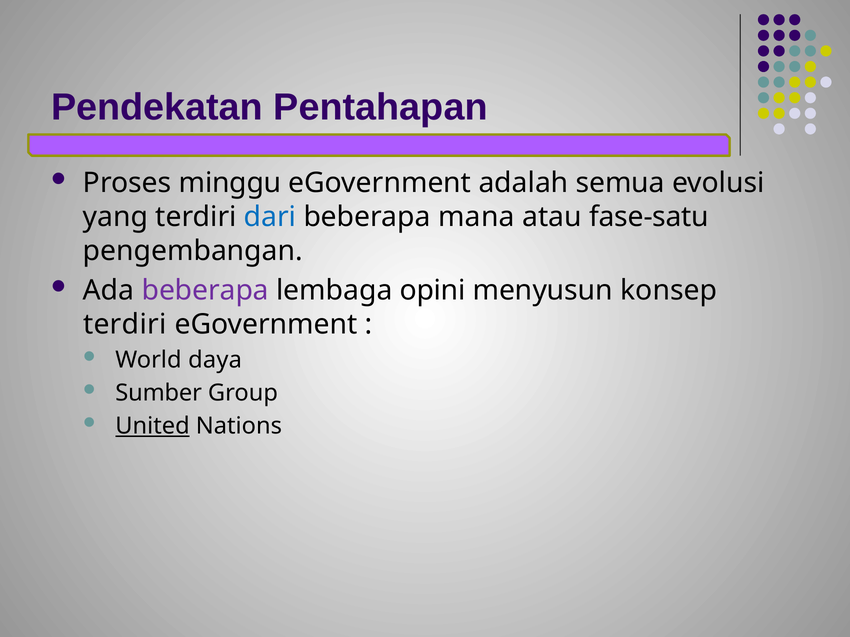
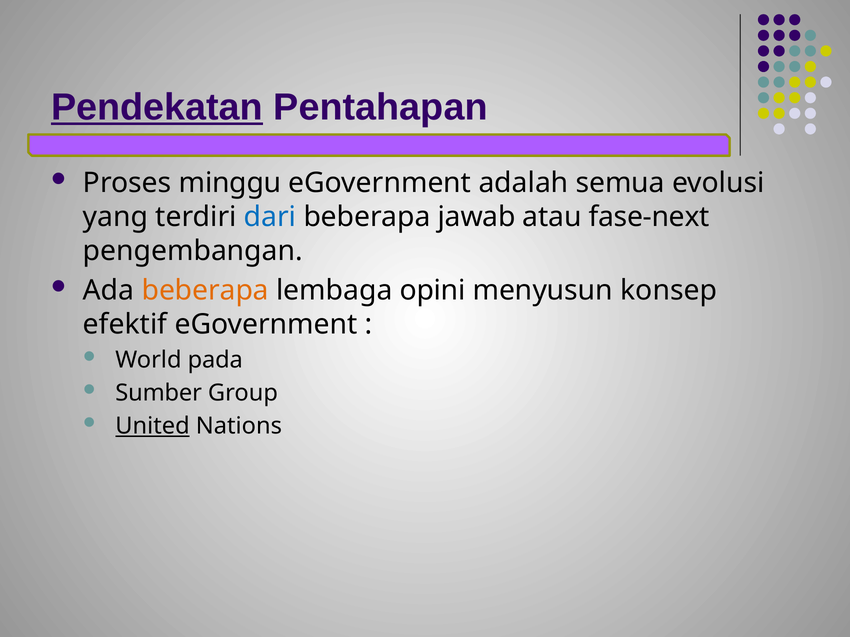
Pendekatan underline: none -> present (157, 107)
mana: mana -> jawab (477, 217)
fase-satu: fase-satu -> fase-next (649, 217)
beberapa colour: purple -> orange (205, 291)
terdiri: terdiri -> efektif (125, 325)
daya: daya -> pada (215, 360)
